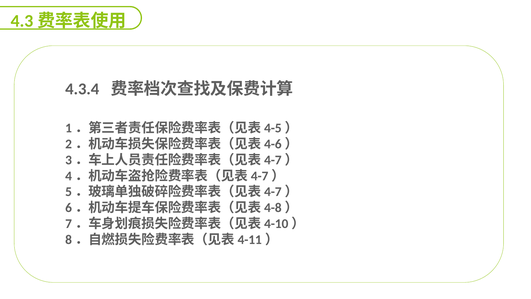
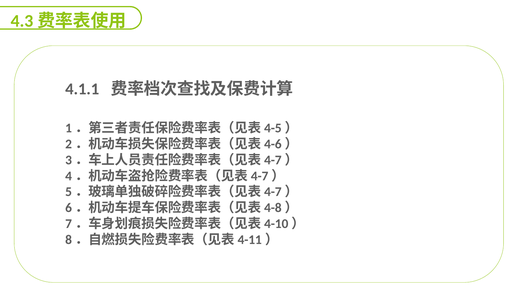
4.3.4: 4.3.4 -> 4.1.1 (82, 89)
